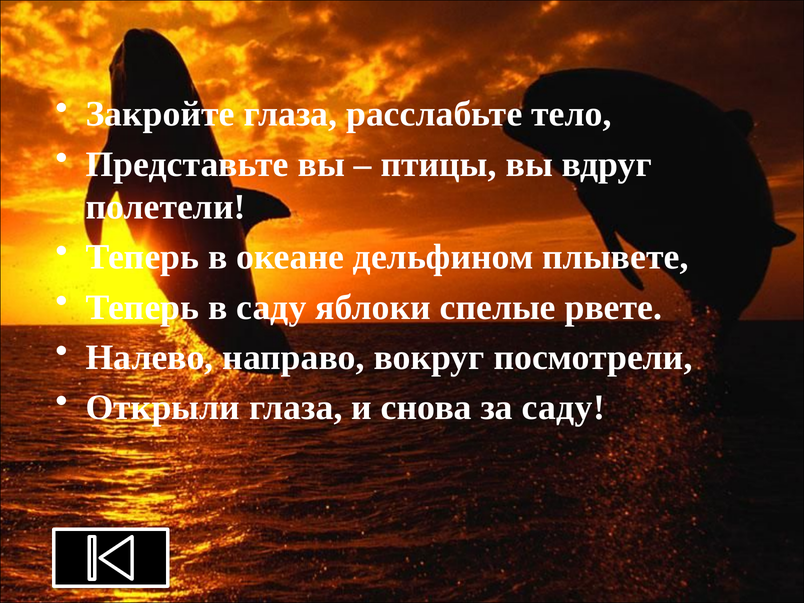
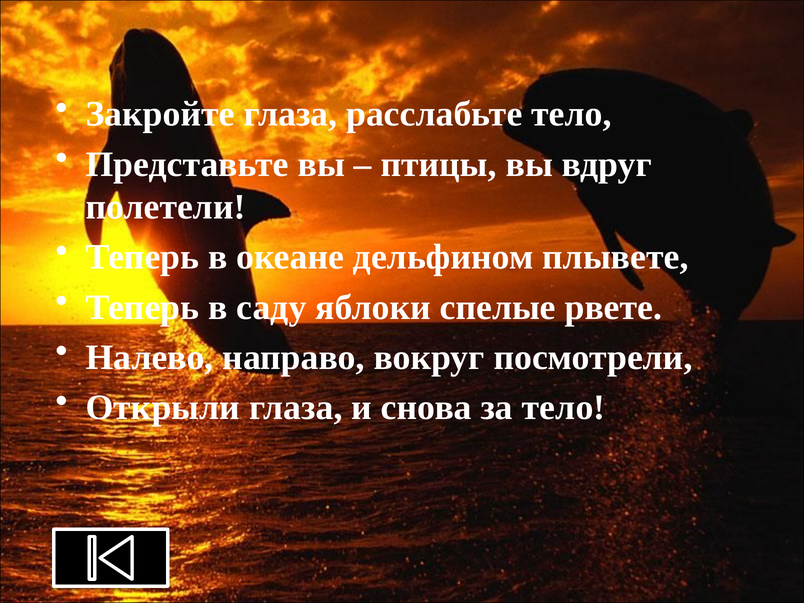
за саду: саду -> тело (564, 407)
